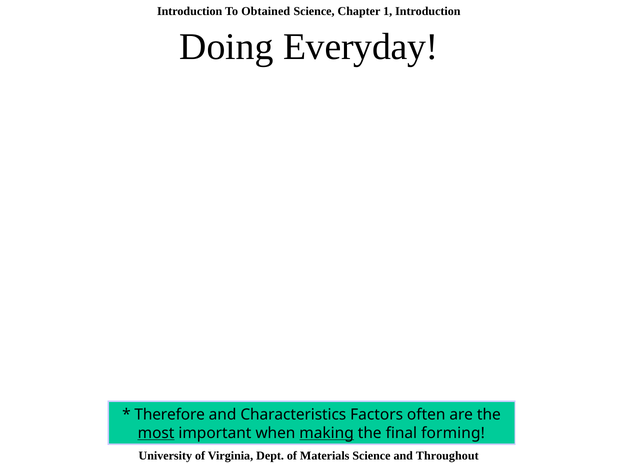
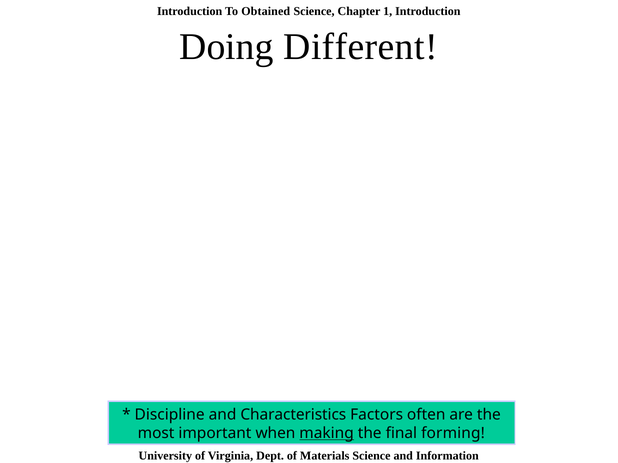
Everyday: Everyday -> Different (360, 47)
Therefore: Therefore -> Discipline (170, 415)
most underline: present -> none (156, 434)
Throughout: Throughout -> Information (447, 456)
